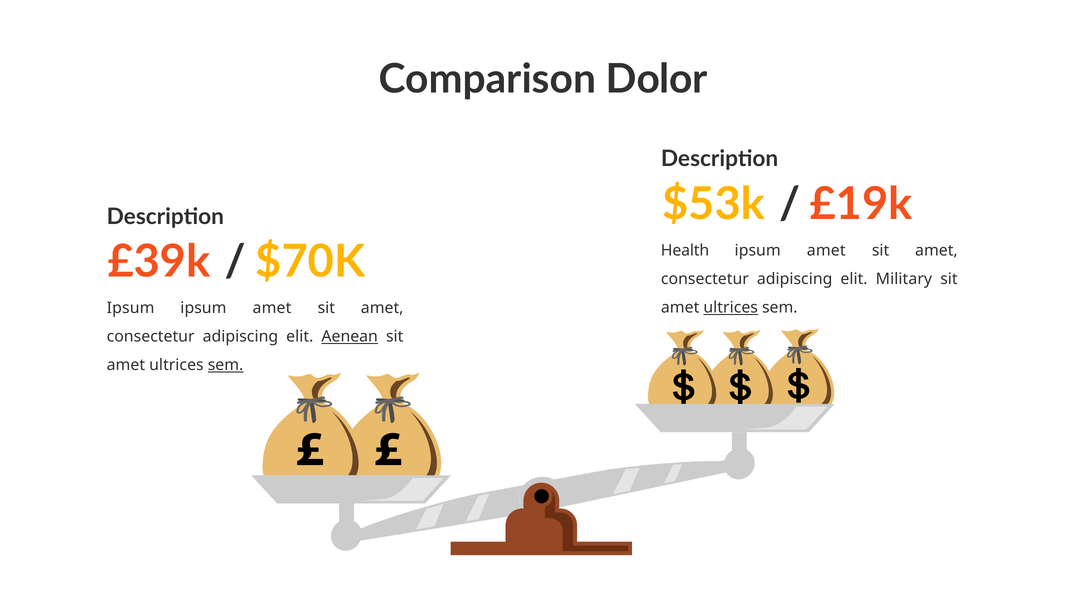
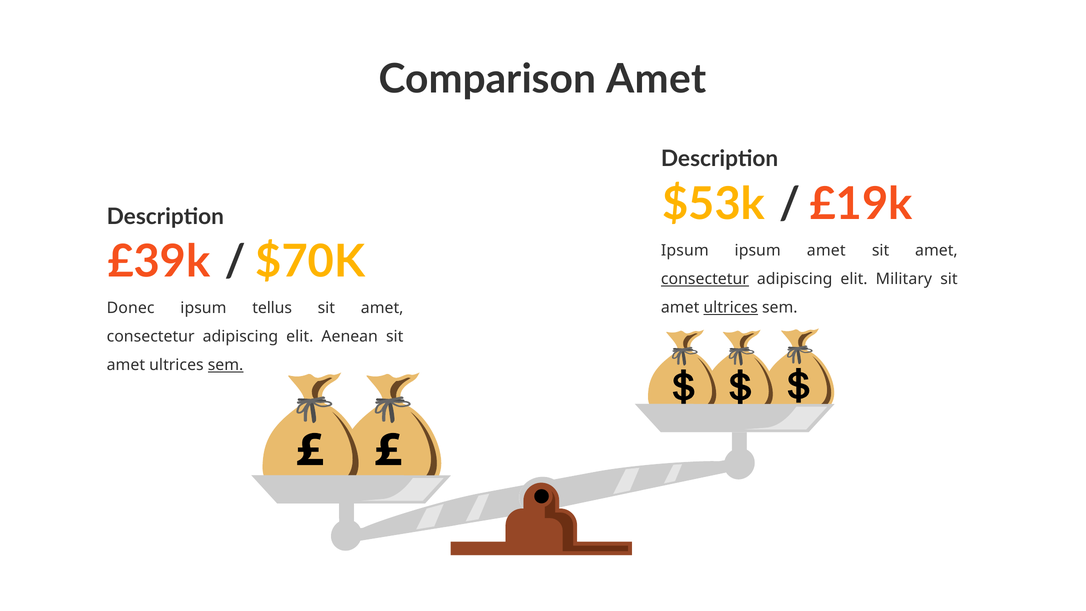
Comparison Dolor: Dolor -> Amet (656, 79)
Health: Health -> Ipsum (685, 251)
consectetur underline: none -> present (705, 279)
Ipsum: Ipsum -> Donec (131, 308)
amet: amet -> tellus (272, 308)
Aenean underline: present -> none (350, 337)
